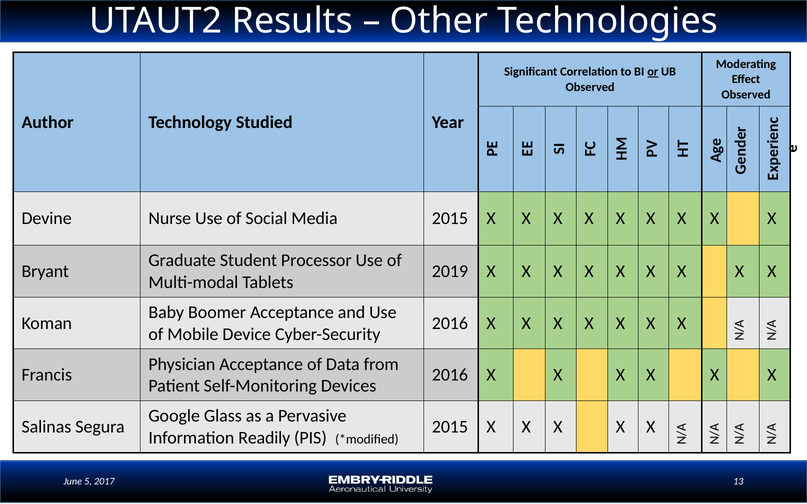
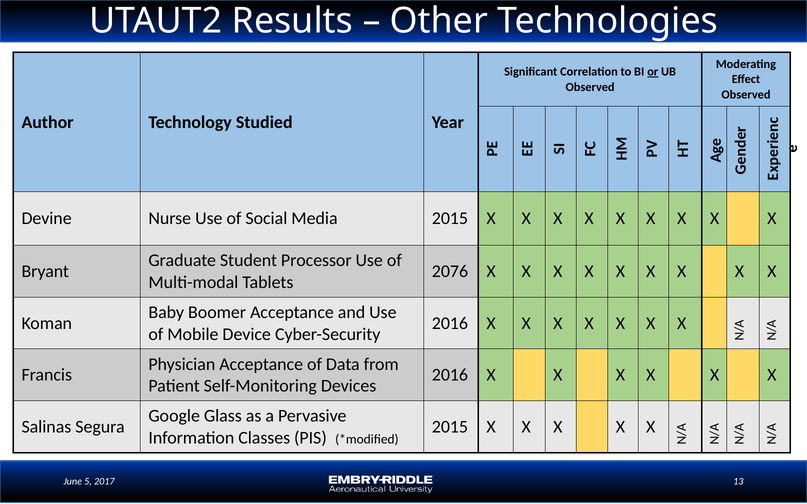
2019: 2019 -> 2076 (450, 271)
Readily: Readily -> Classes (264, 438)
